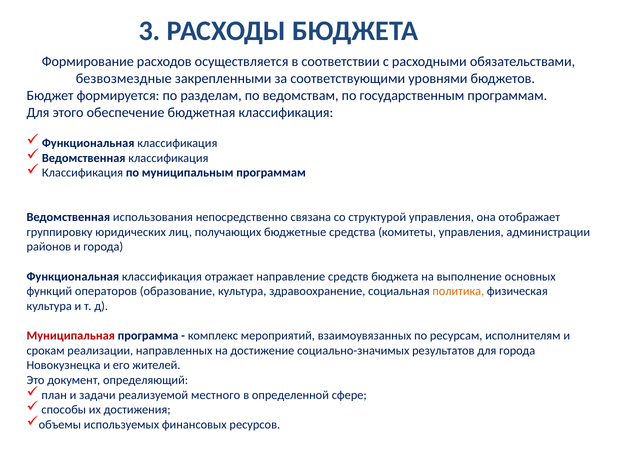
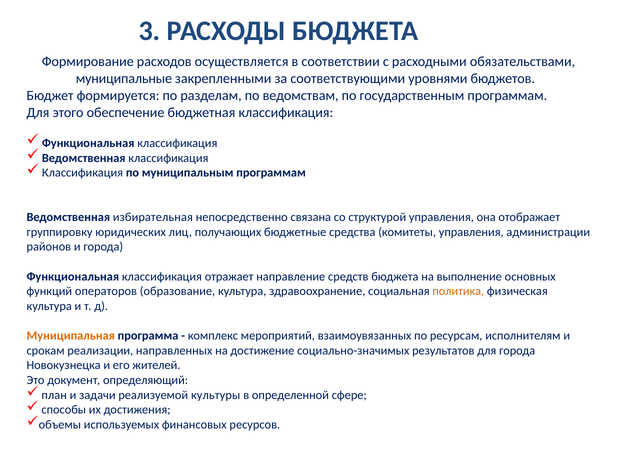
безвозмездные: безвозмездные -> муниципальные (124, 79)
использования: использования -> избирательная (153, 217)
Муниципальная colour: red -> orange (71, 335)
местного: местного -> культуры (216, 395)
